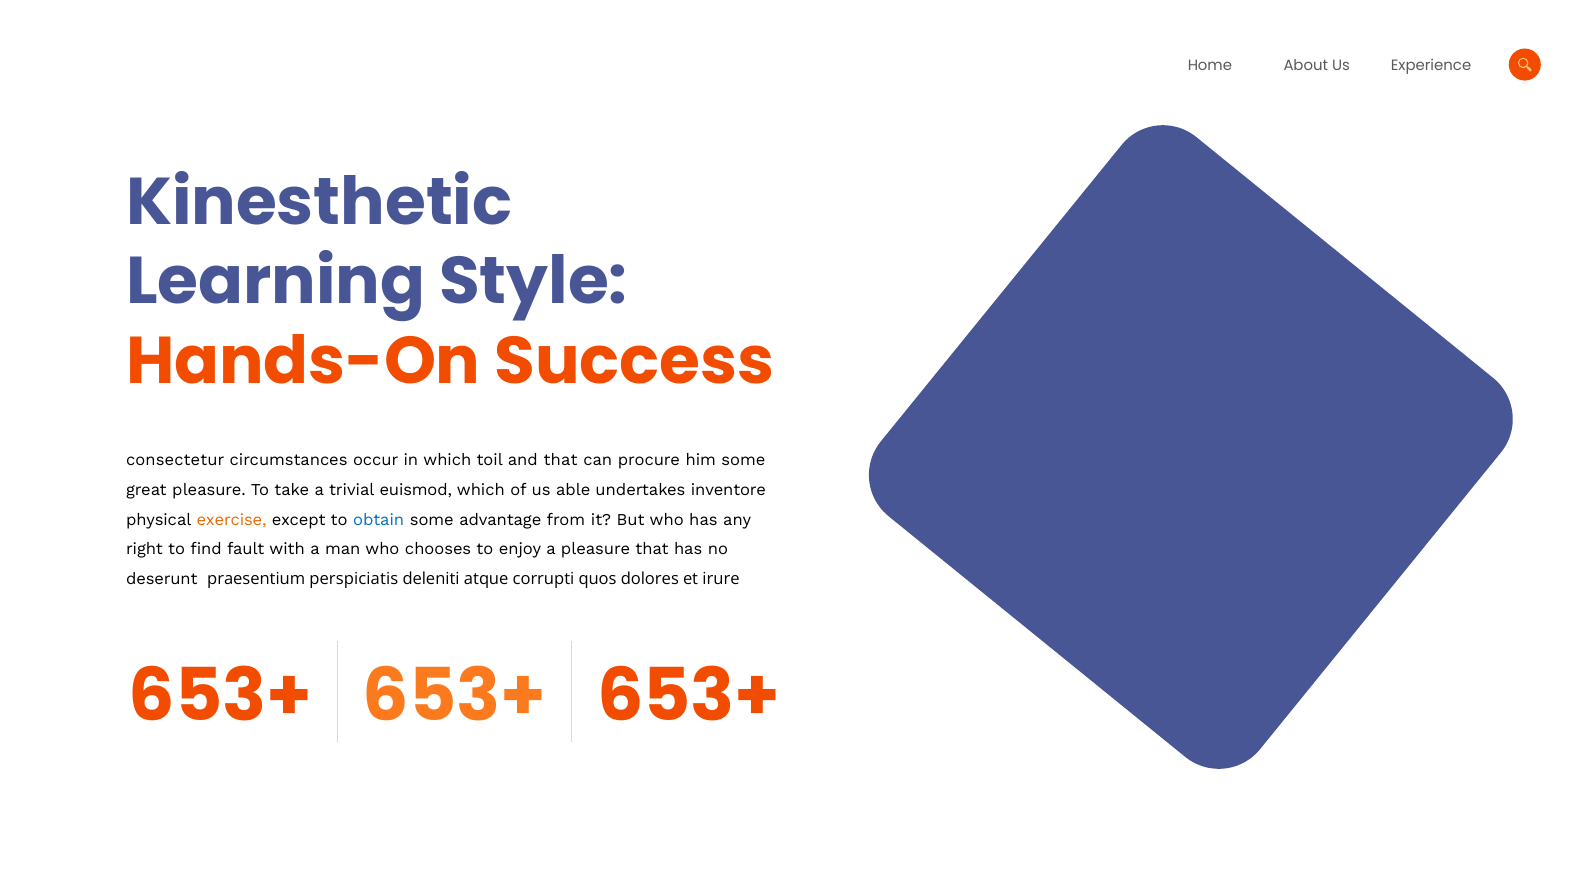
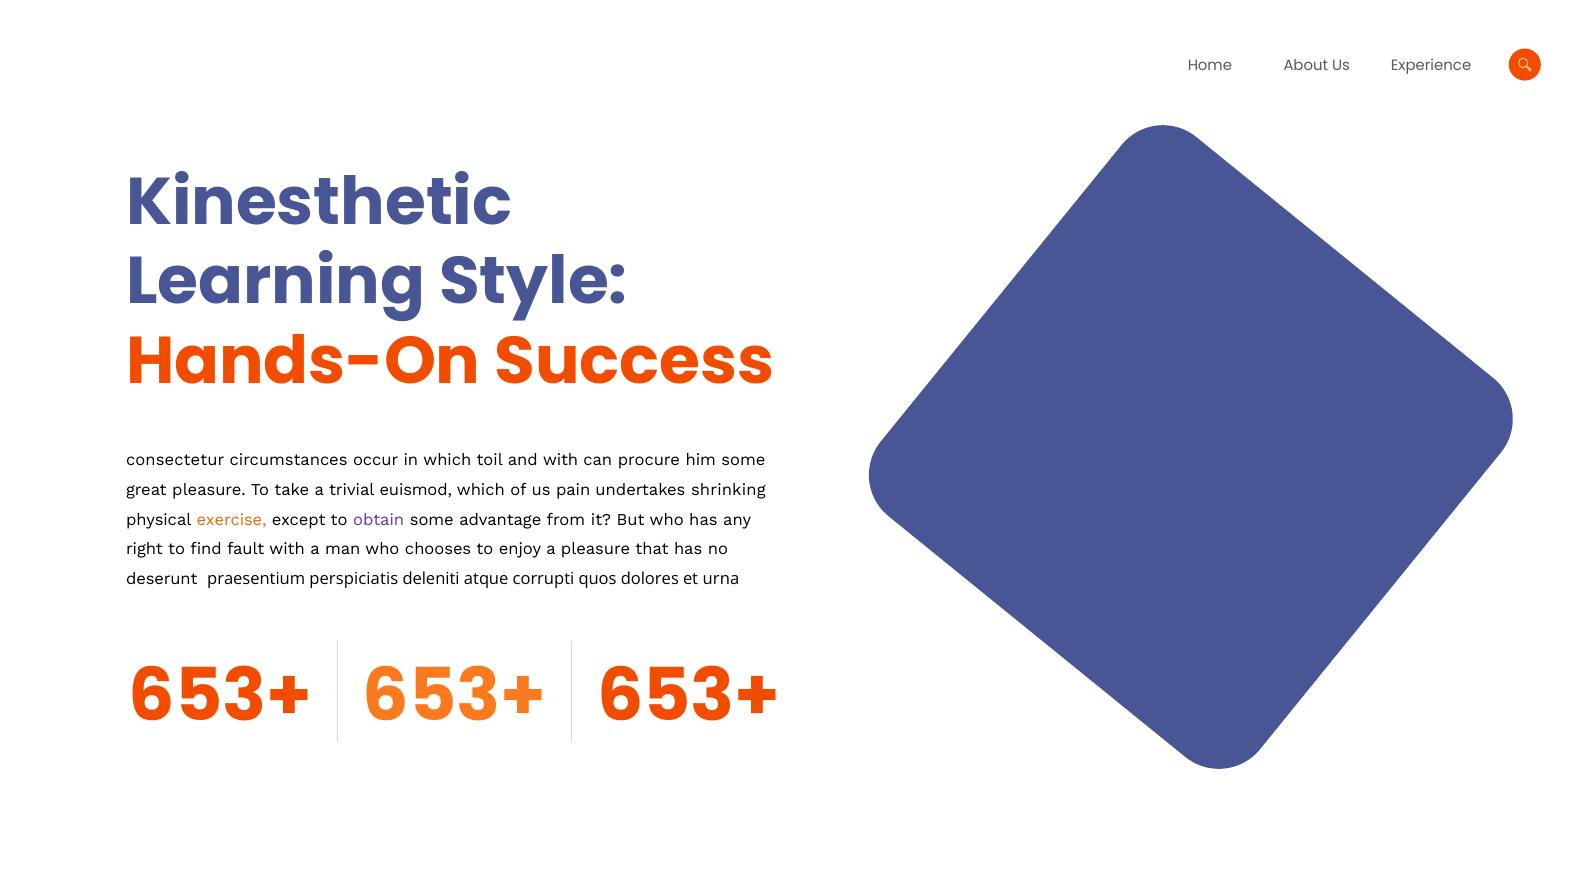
and that: that -> with (561, 460)
able: able -> pain (573, 490)
inventore: inventore -> shrinking (728, 490)
obtain colour: blue -> purple (379, 520)
irure: irure -> urna (721, 580)
